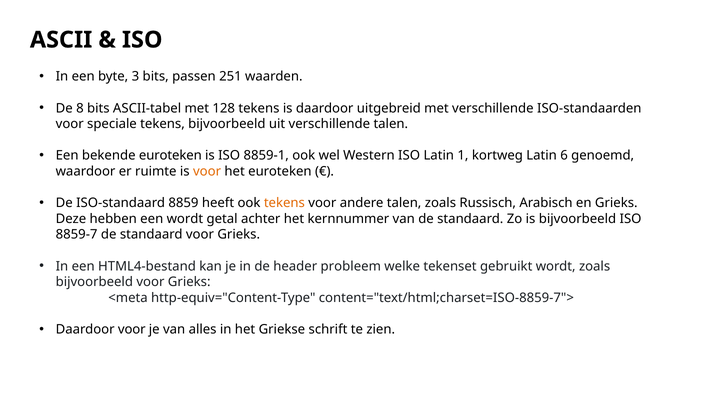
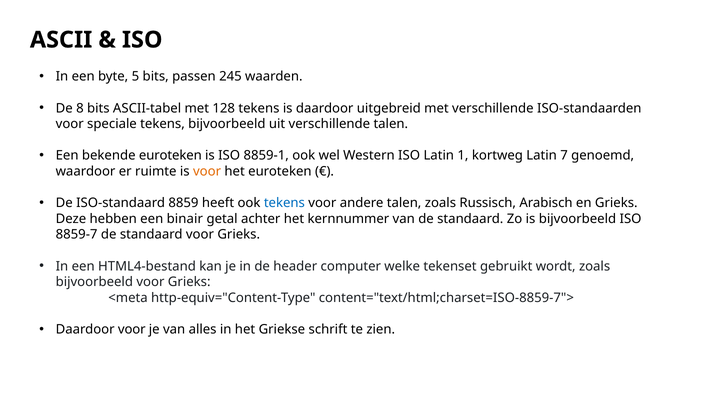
3: 3 -> 5 (135, 77)
251: 251 -> 245 (230, 77)
6: 6 -> 7 (564, 156)
tekens colour: orange -> blue (284, 203)
een wordt: wordt -> binair (185, 219)
probleem: probleem -> computer (351, 266)
